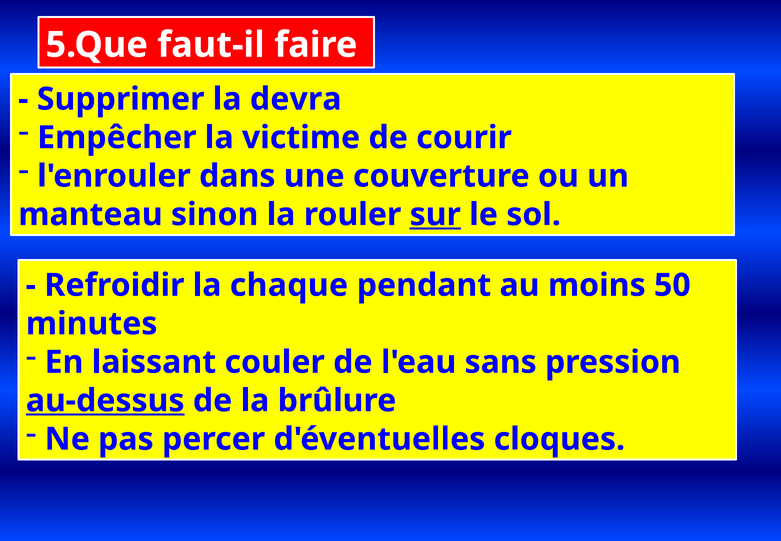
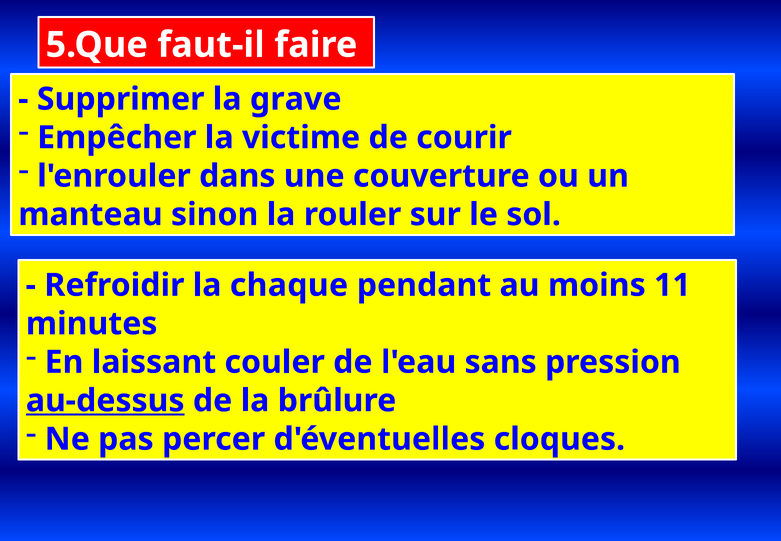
devra: devra -> grave (296, 99)
sur underline: present -> none (435, 214)
50: 50 -> 11 (672, 285)
